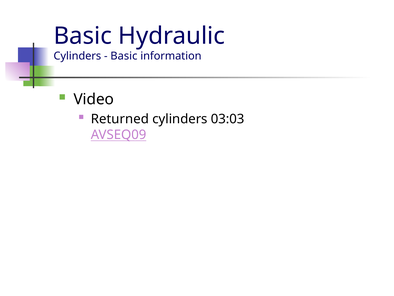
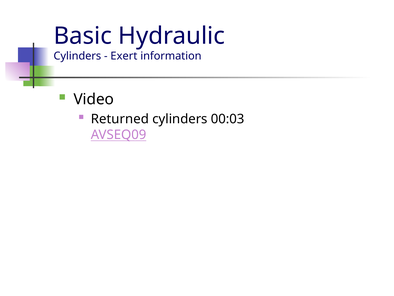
Basic: Basic -> Exert (124, 56)
03:03: 03:03 -> 00:03 (228, 119)
